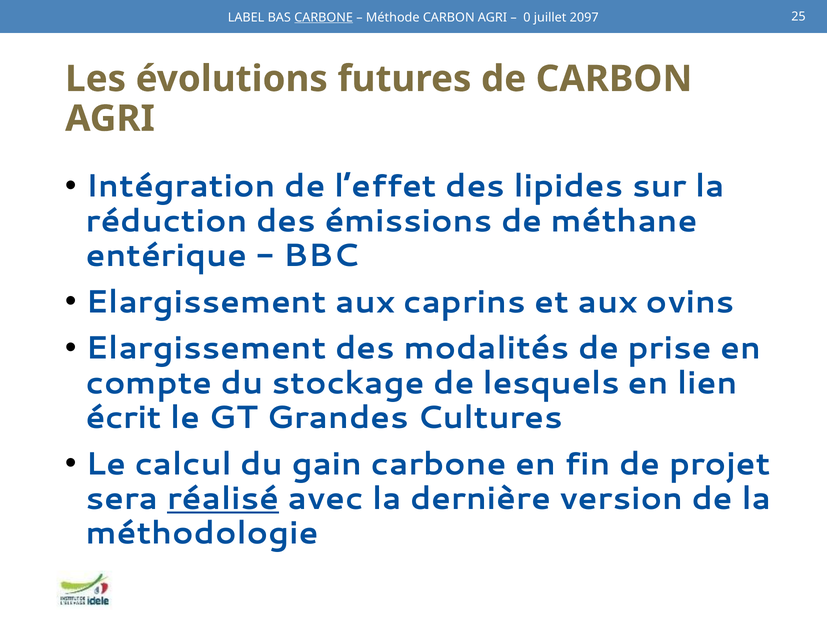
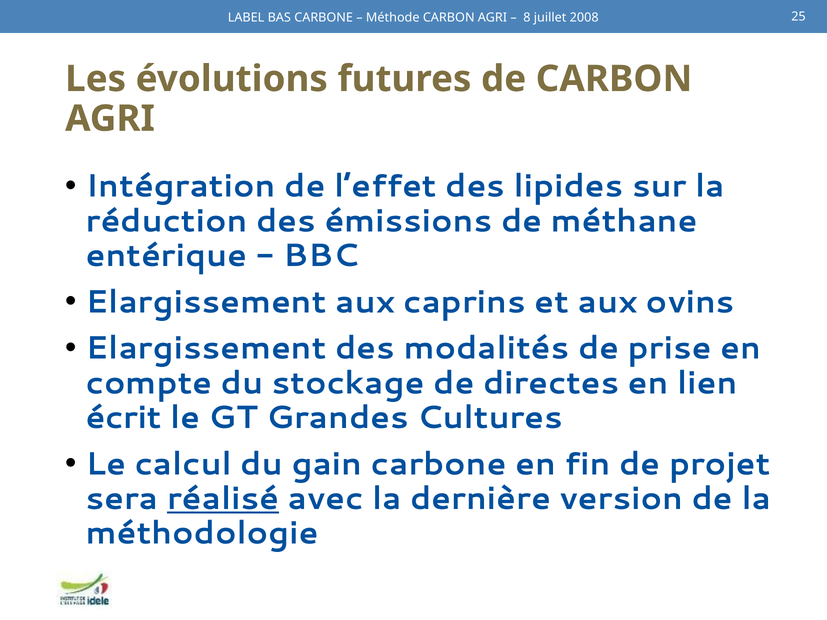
CARBONE underline: present -> none (324, 17)
0: 0 -> 8 (527, 17)
2097: 2097 -> 2008 (584, 17)
lesquels: lesquels -> directes (551, 383)
